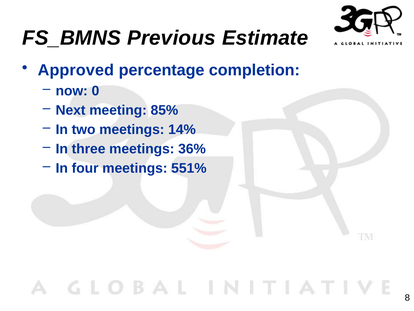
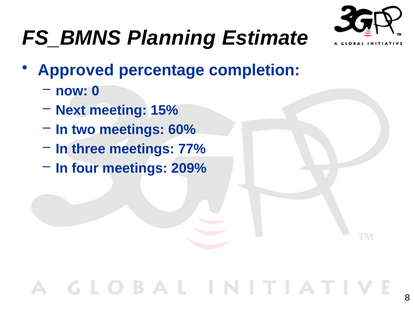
Previous: Previous -> Planning (171, 38)
85%: 85% -> 15% (164, 110)
14%: 14% -> 60% (182, 129)
36%: 36% -> 77% (192, 149)
551%: 551% -> 209% (189, 168)
